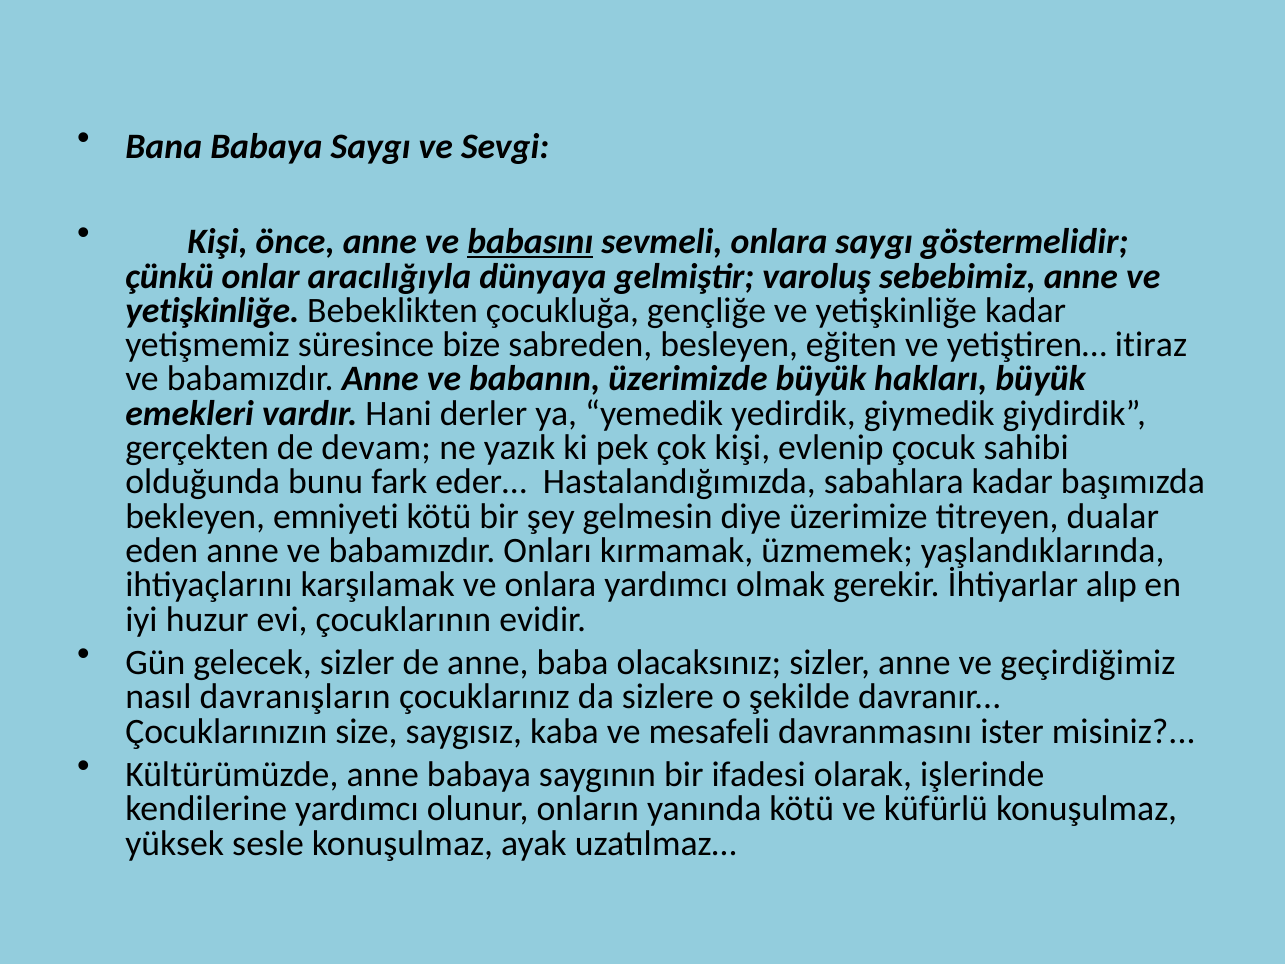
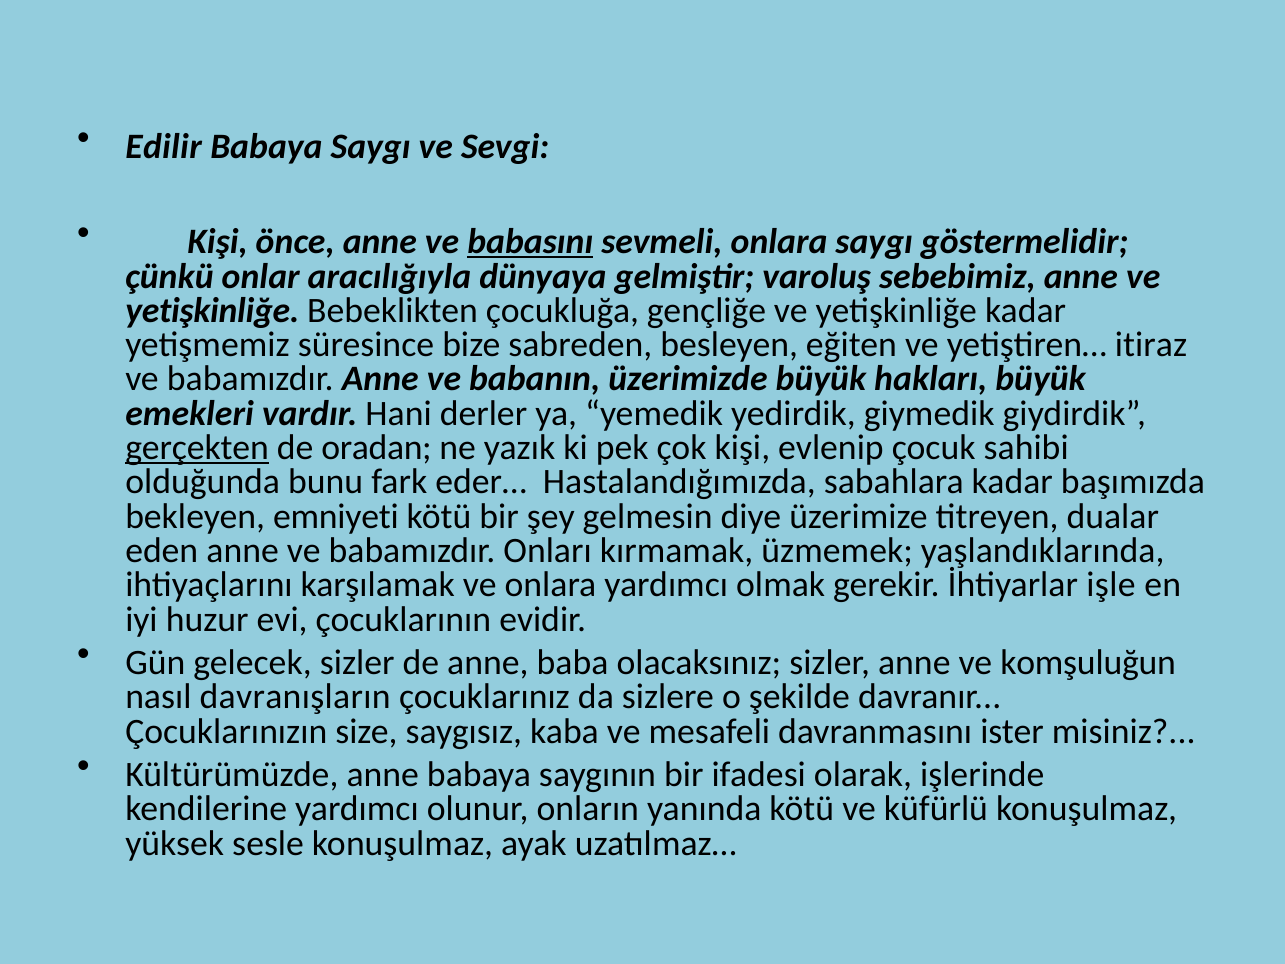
Bana: Bana -> Edilir (164, 147)
gerçekten underline: none -> present (197, 448)
devam: devam -> oradan (377, 448)
alıp: alıp -> işle (1111, 585)
geçirdiğimiz: geçirdiğimiz -> komşuluğun (1088, 663)
